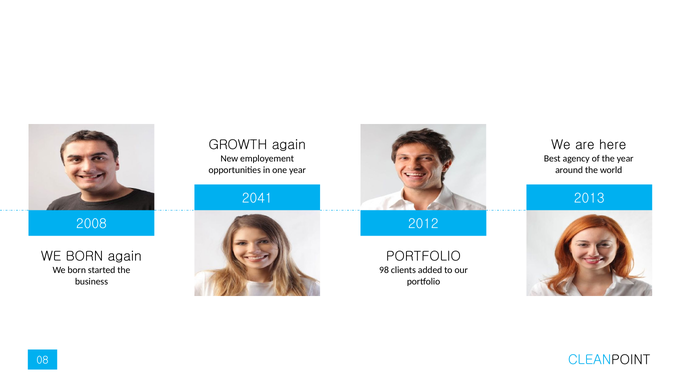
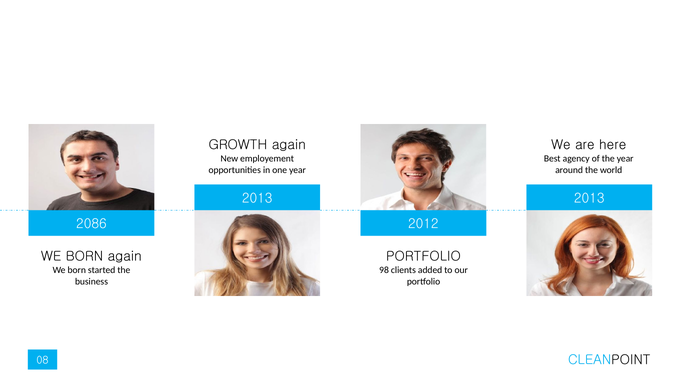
2041: 2041 -> 2013 (257, 198)
2008: 2008 -> 2086 (91, 224)
